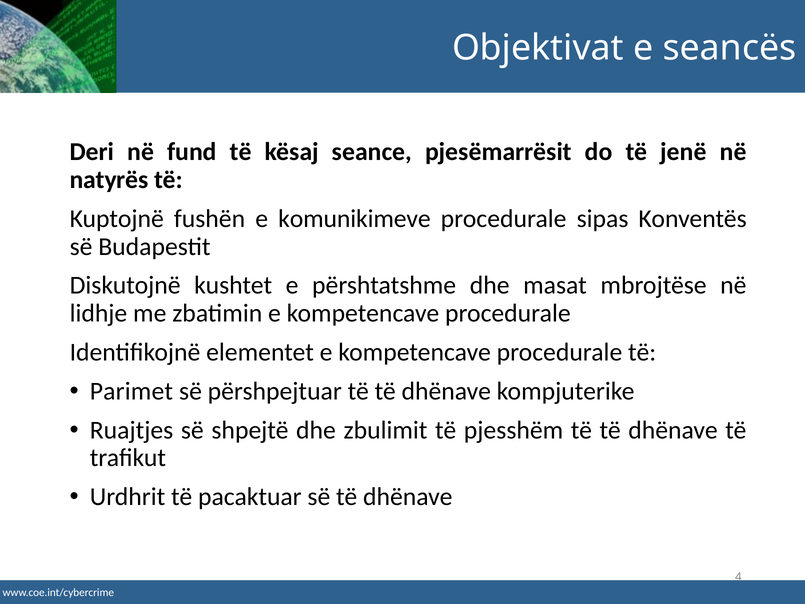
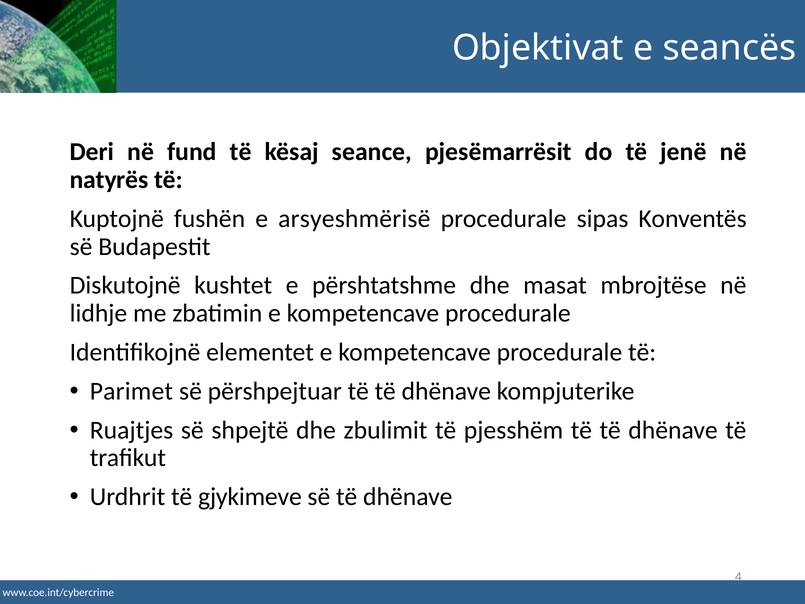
komunikimeve: komunikimeve -> arsyeshmërisë (354, 219)
pacaktuar: pacaktuar -> gjykimeve (250, 497)
